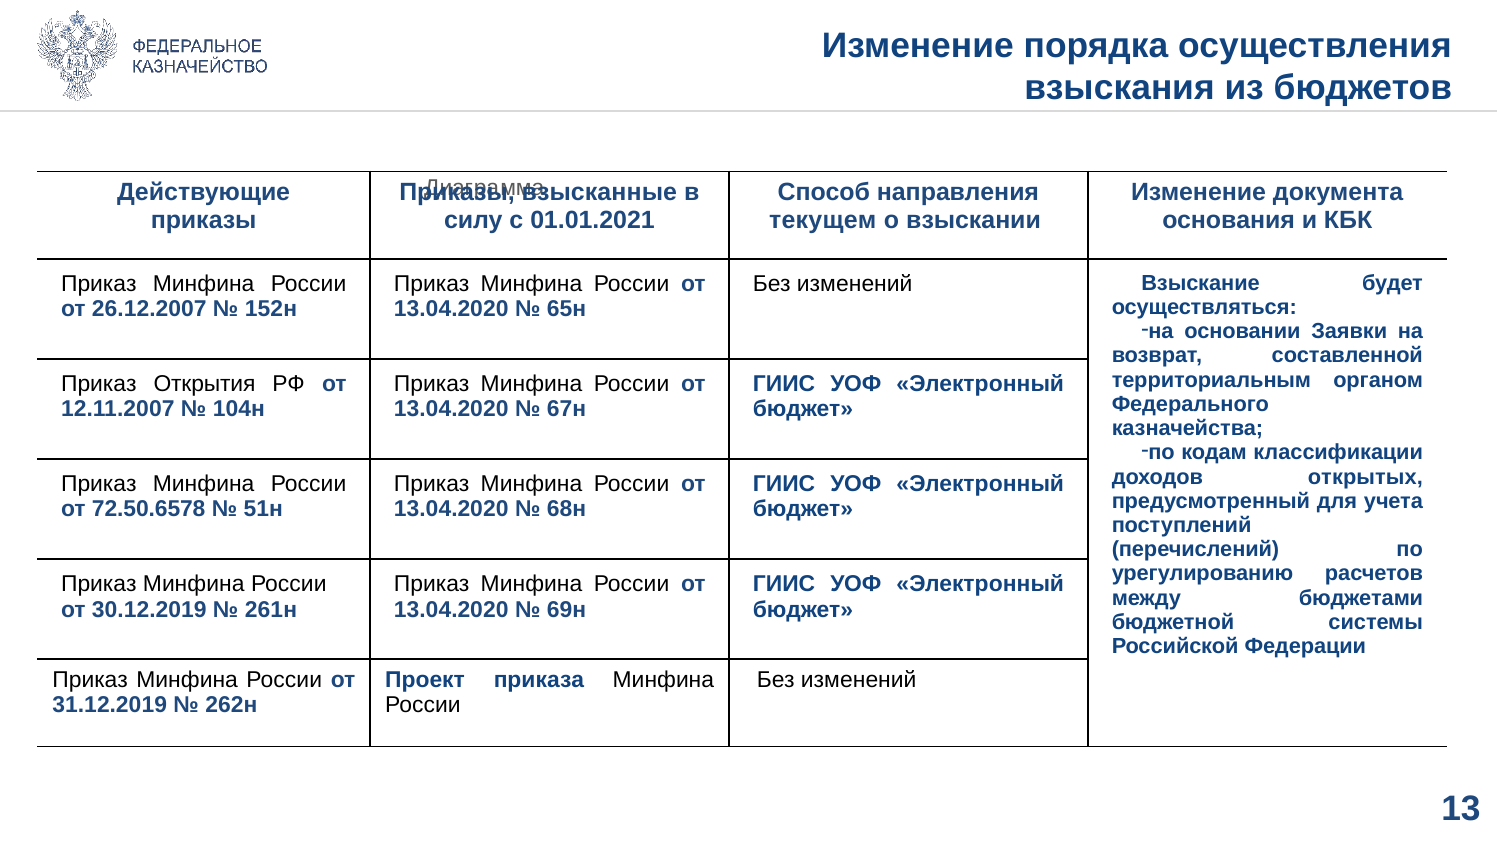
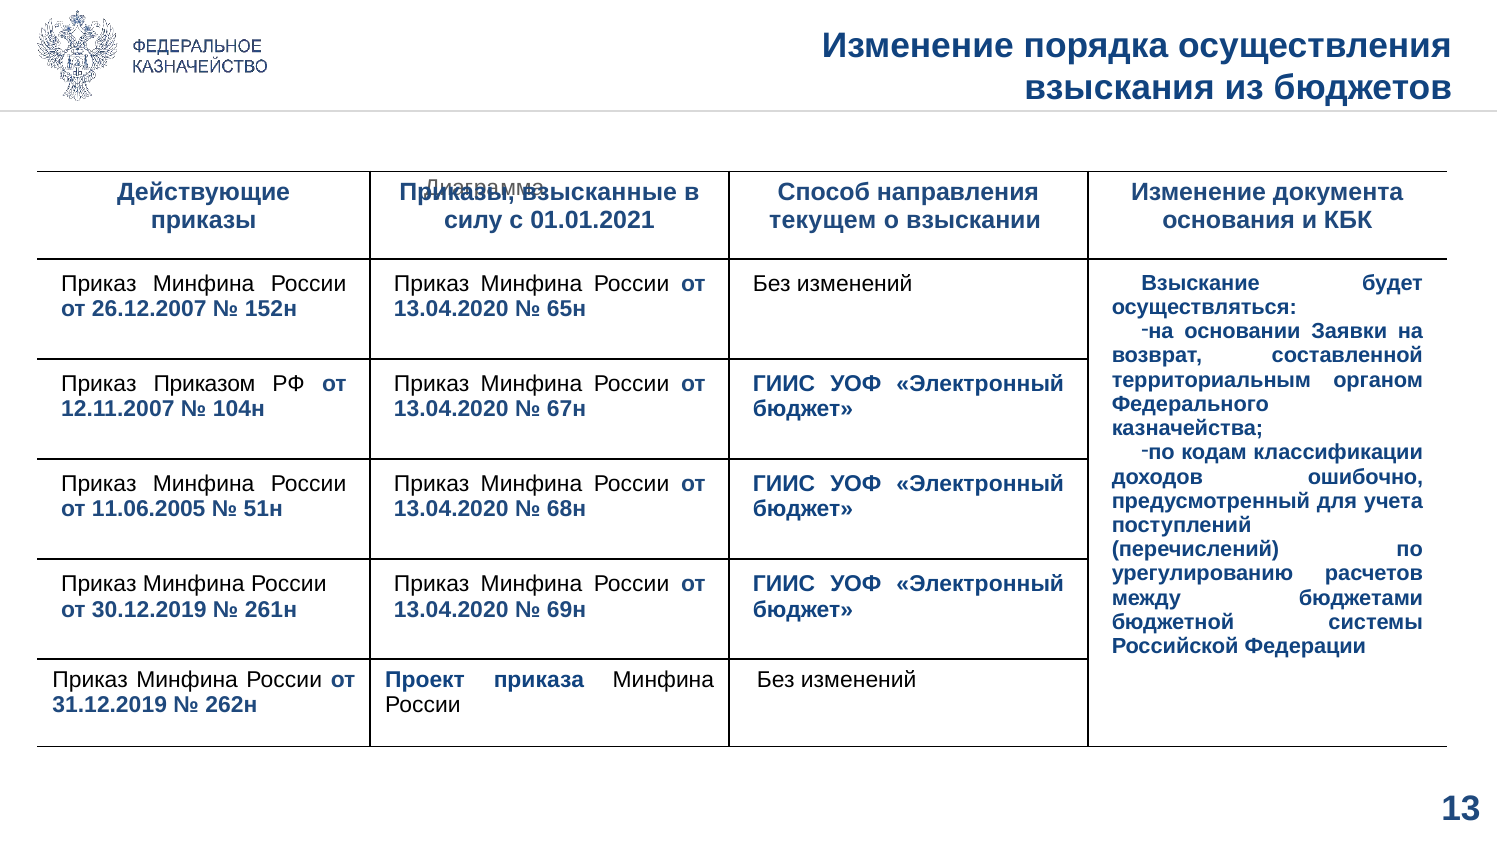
Открытия: Открытия -> Приказом (205, 384)
открытых: открытых -> ошибочно (1365, 477)
72.50.6578: 72.50.6578 -> 11.06.2005 (149, 510)
